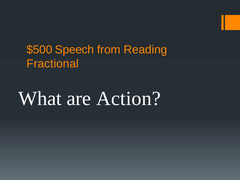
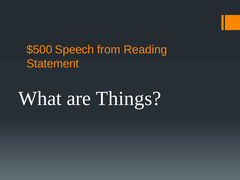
Fractional: Fractional -> Statement (53, 64)
Action: Action -> Things (129, 99)
